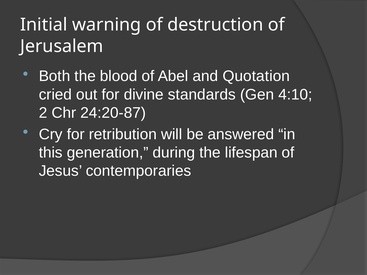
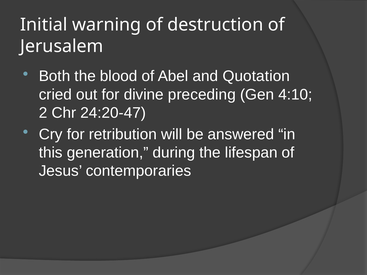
standards: standards -> preceding (202, 95)
24:20-87: 24:20-87 -> 24:20-47 (113, 113)
